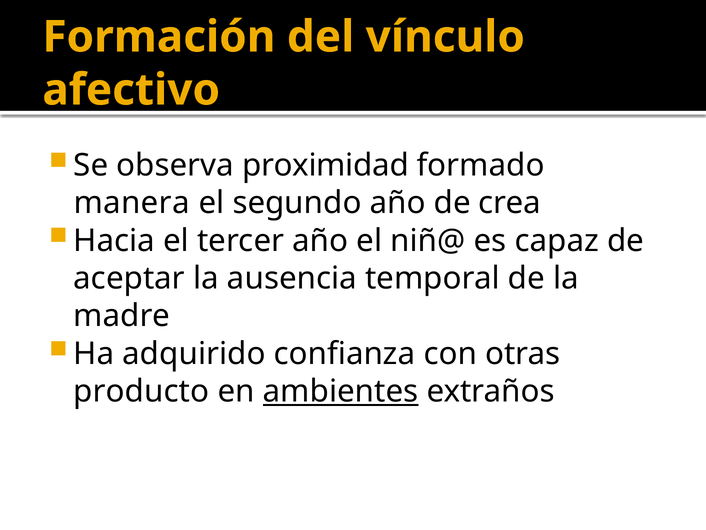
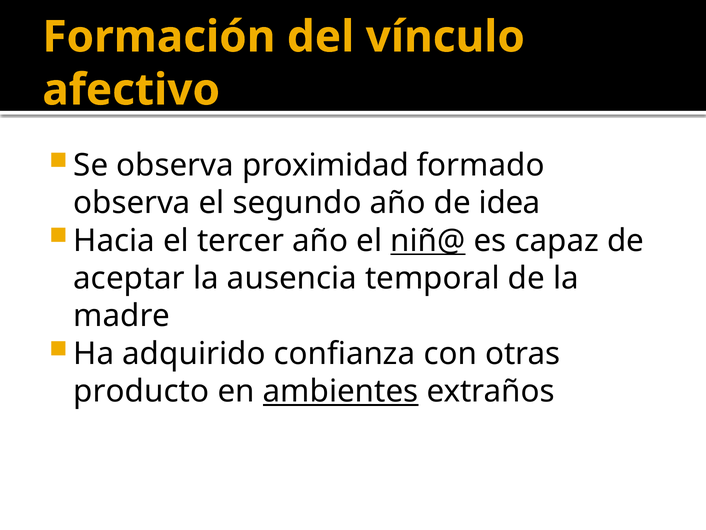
manera: manera -> observa (132, 203)
crea: crea -> idea (510, 203)
niñ@ underline: none -> present (428, 240)
